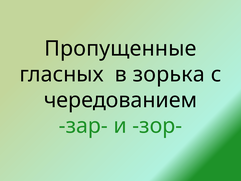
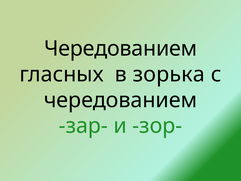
Пропущенные: Пропущенные -> Чередованием (121, 49)
